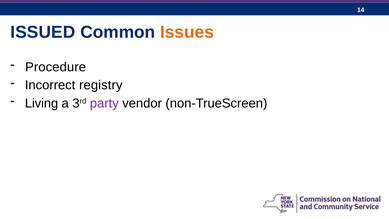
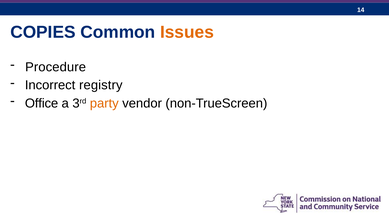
ISSUED: ISSUED -> COPIES (43, 32)
Living: Living -> Office (42, 103)
party colour: purple -> orange (104, 103)
